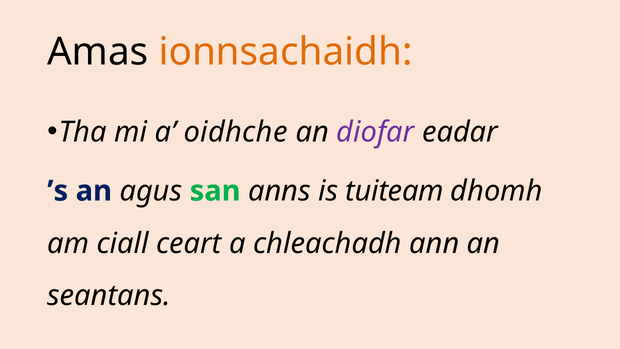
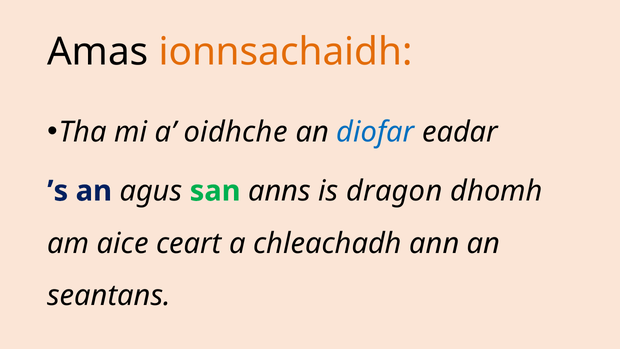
diofar colour: purple -> blue (375, 132)
tuiteam: tuiteam -> dragon (394, 191)
ciall: ciall -> aice (123, 243)
